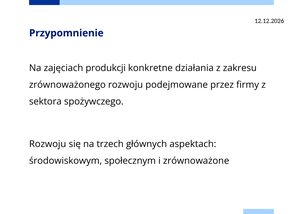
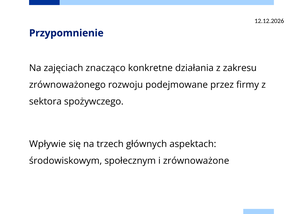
produkcji: produkcji -> znacząco (106, 68)
Rozwoju: Rozwoju -> Wpływie (48, 144)
